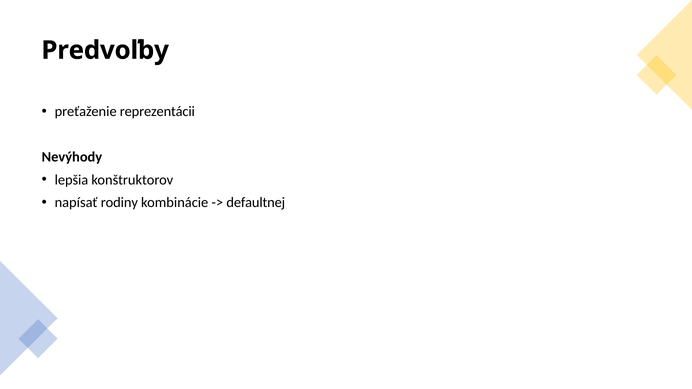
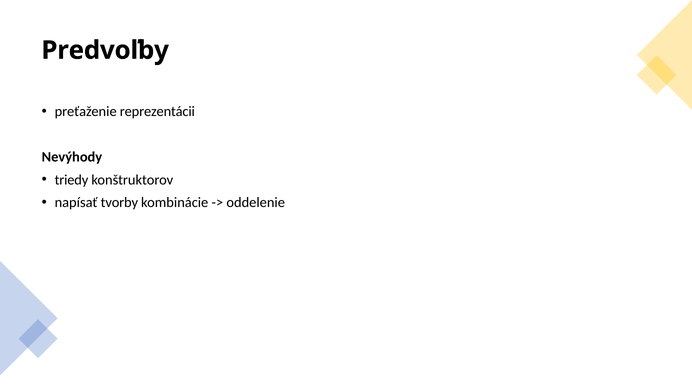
lepšia: lepšia -> triedy (71, 180)
rodiny: rodiny -> tvorby (119, 203)
defaultnej: defaultnej -> oddelenie (256, 203)
